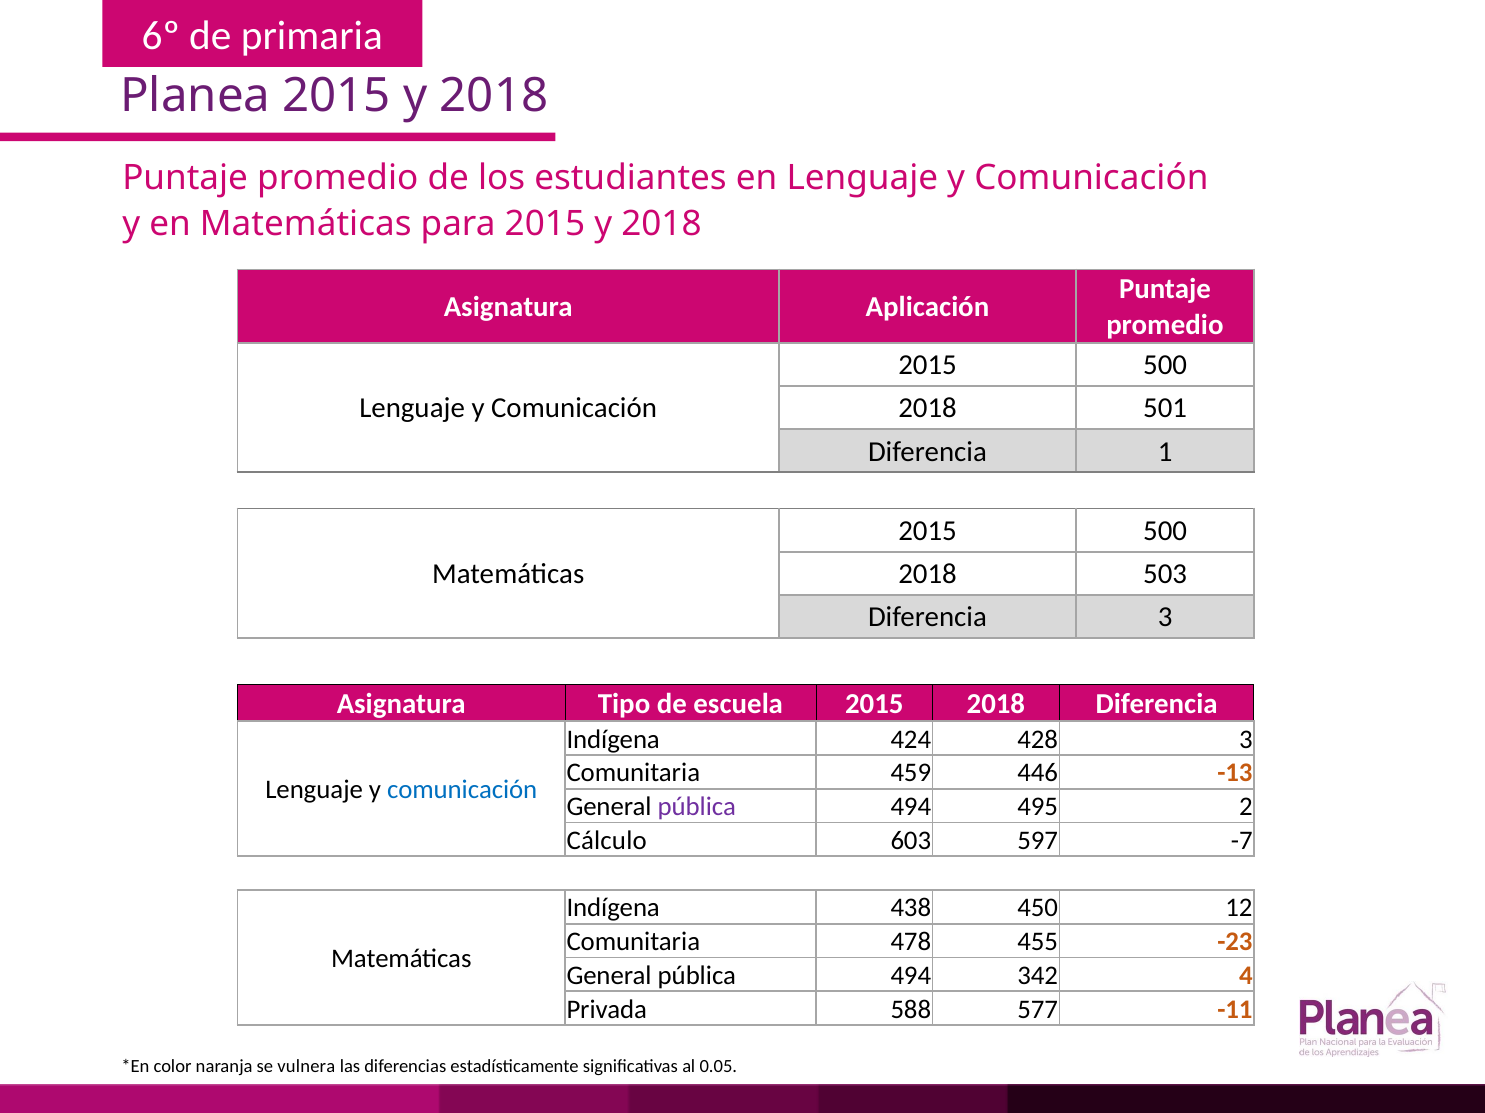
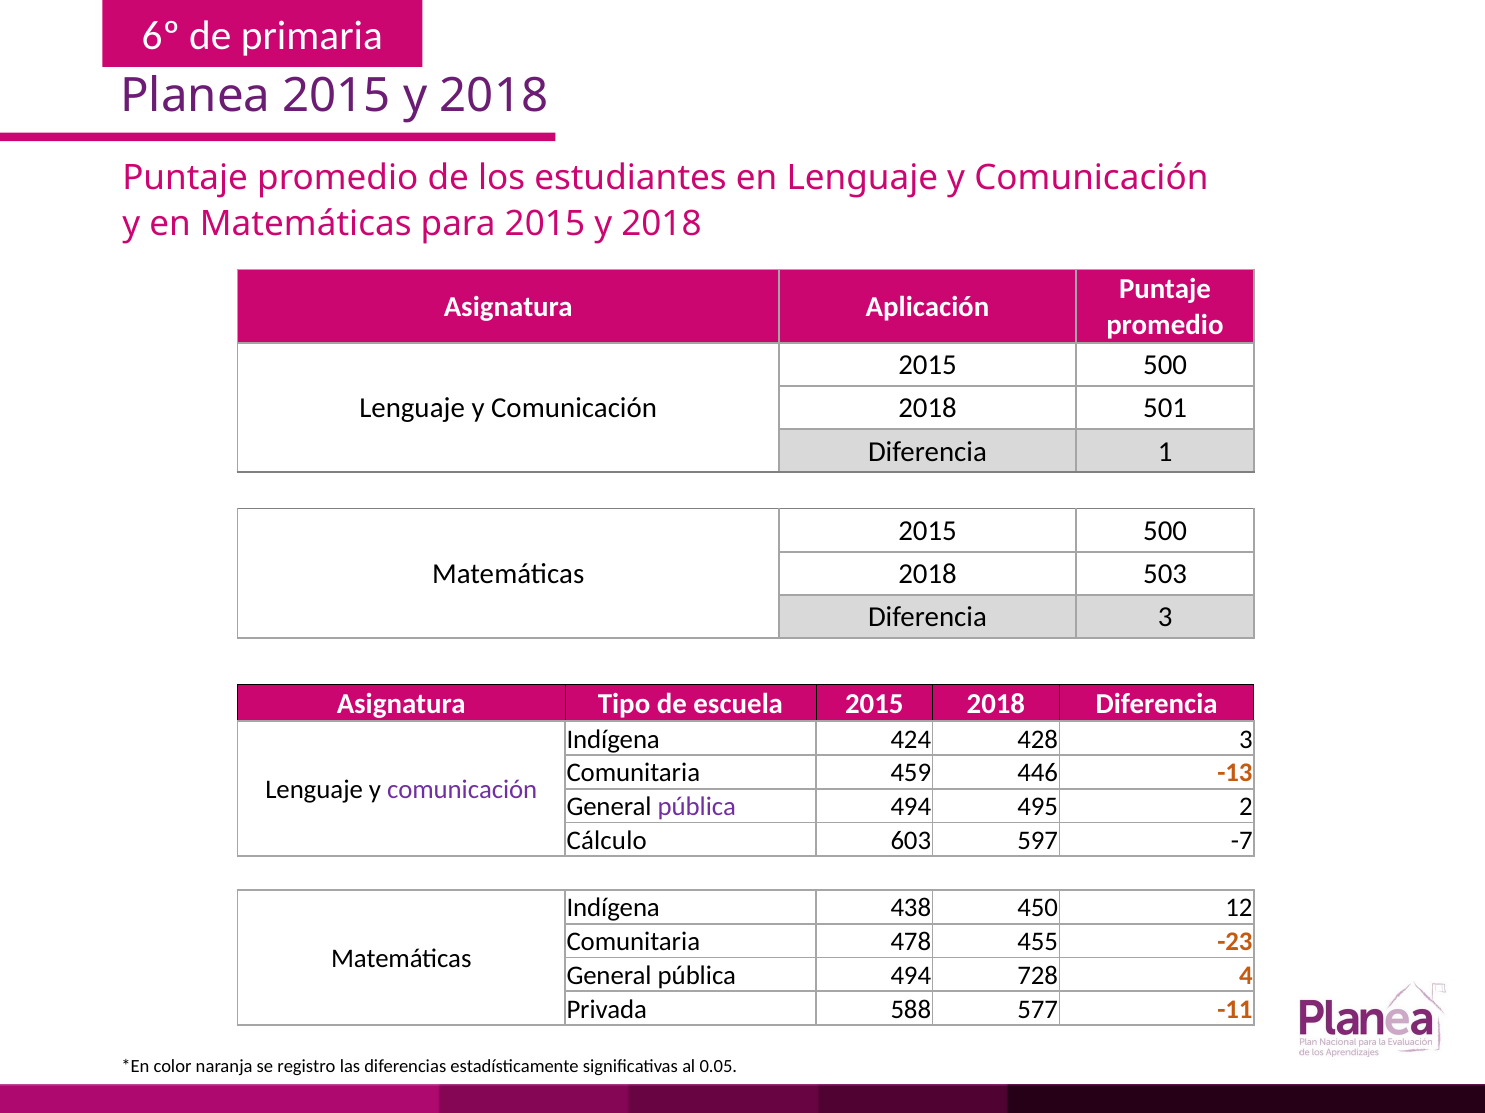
comunicación colour: blue -> purple (462, 790)
342: 342 -> 728 (1038, 976)
vulnera: vulnera -> registro (306, 1067)
